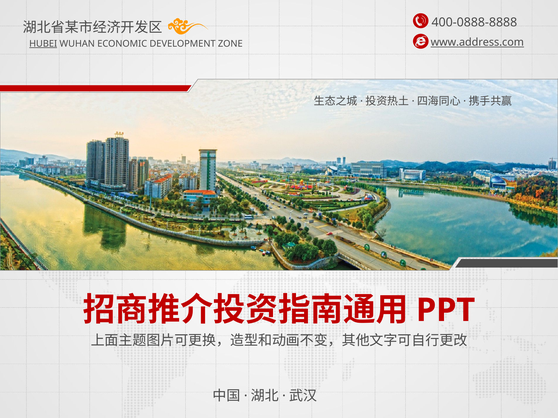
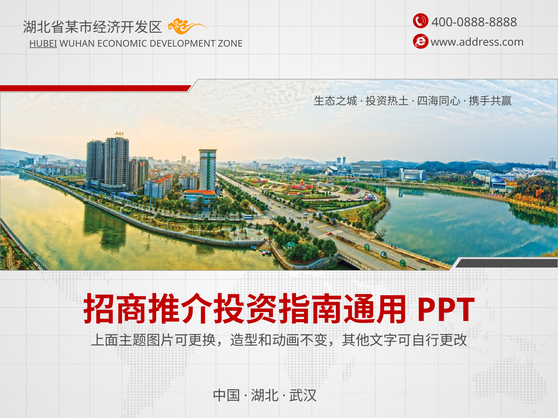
www.address.com underline: present -> none (477, 42)
